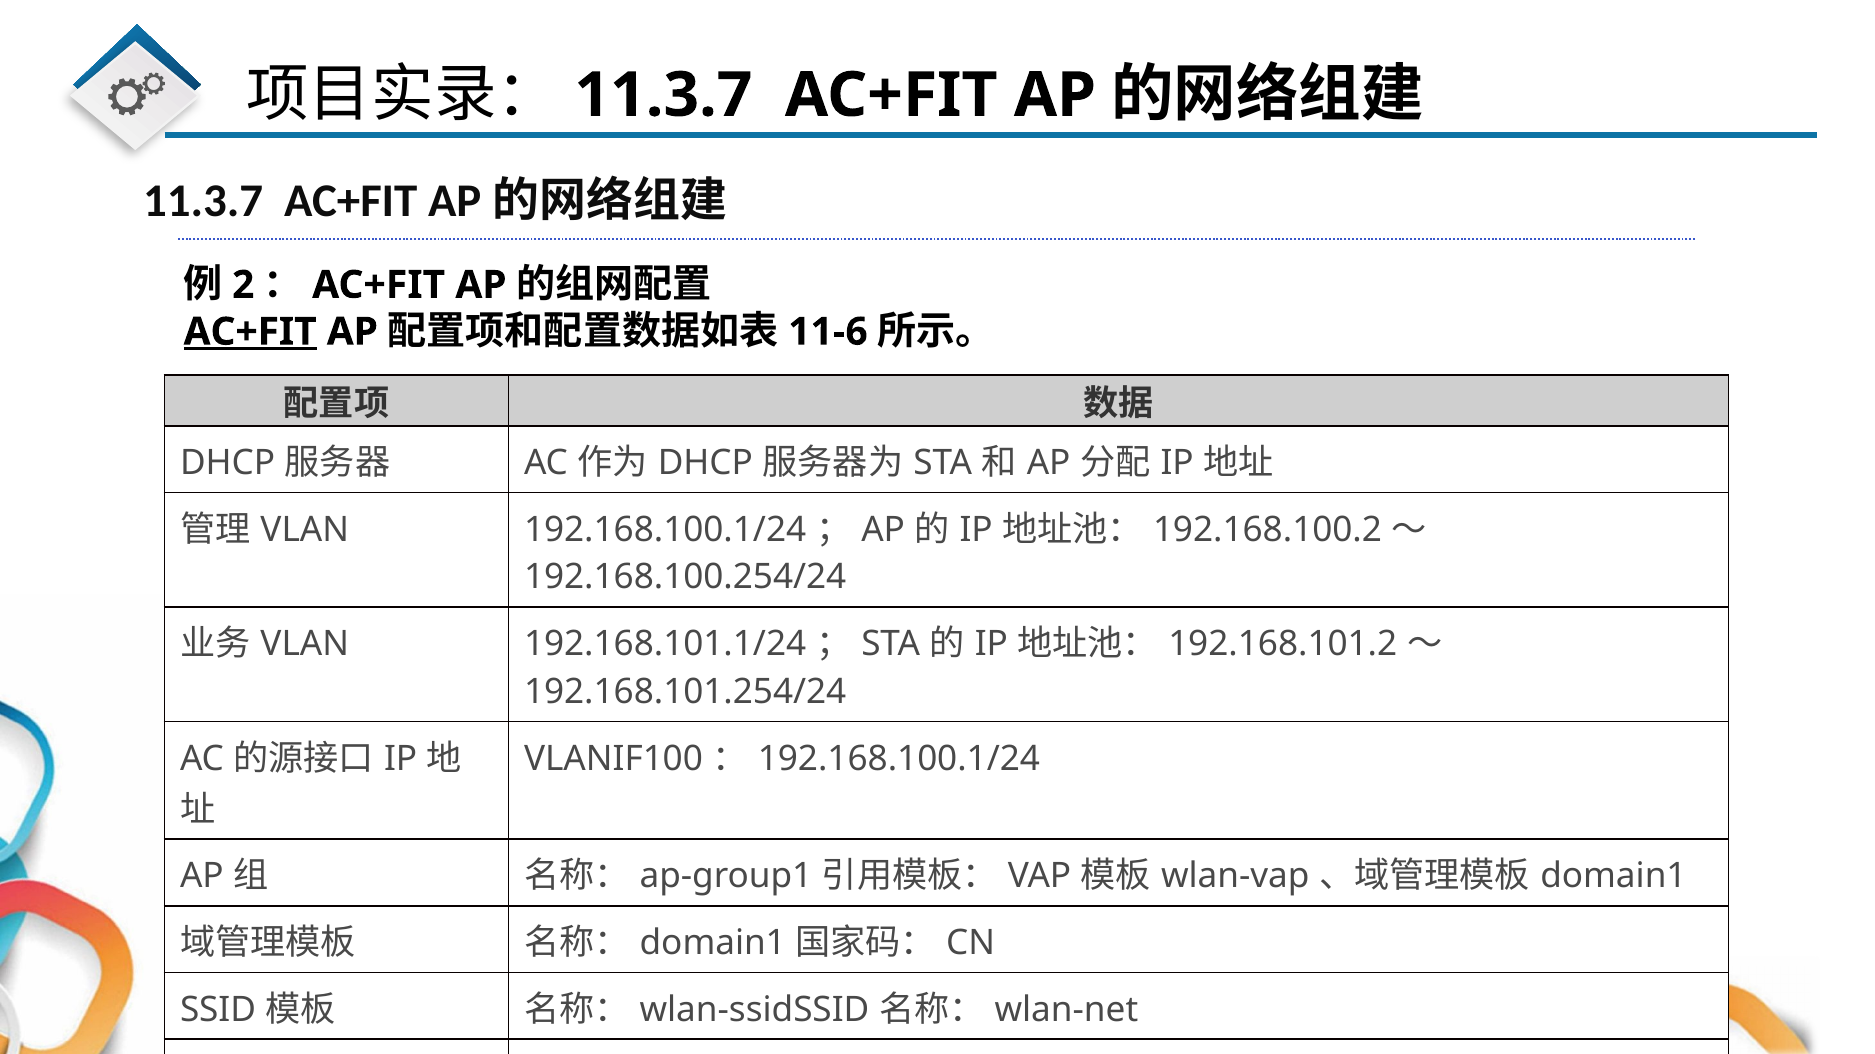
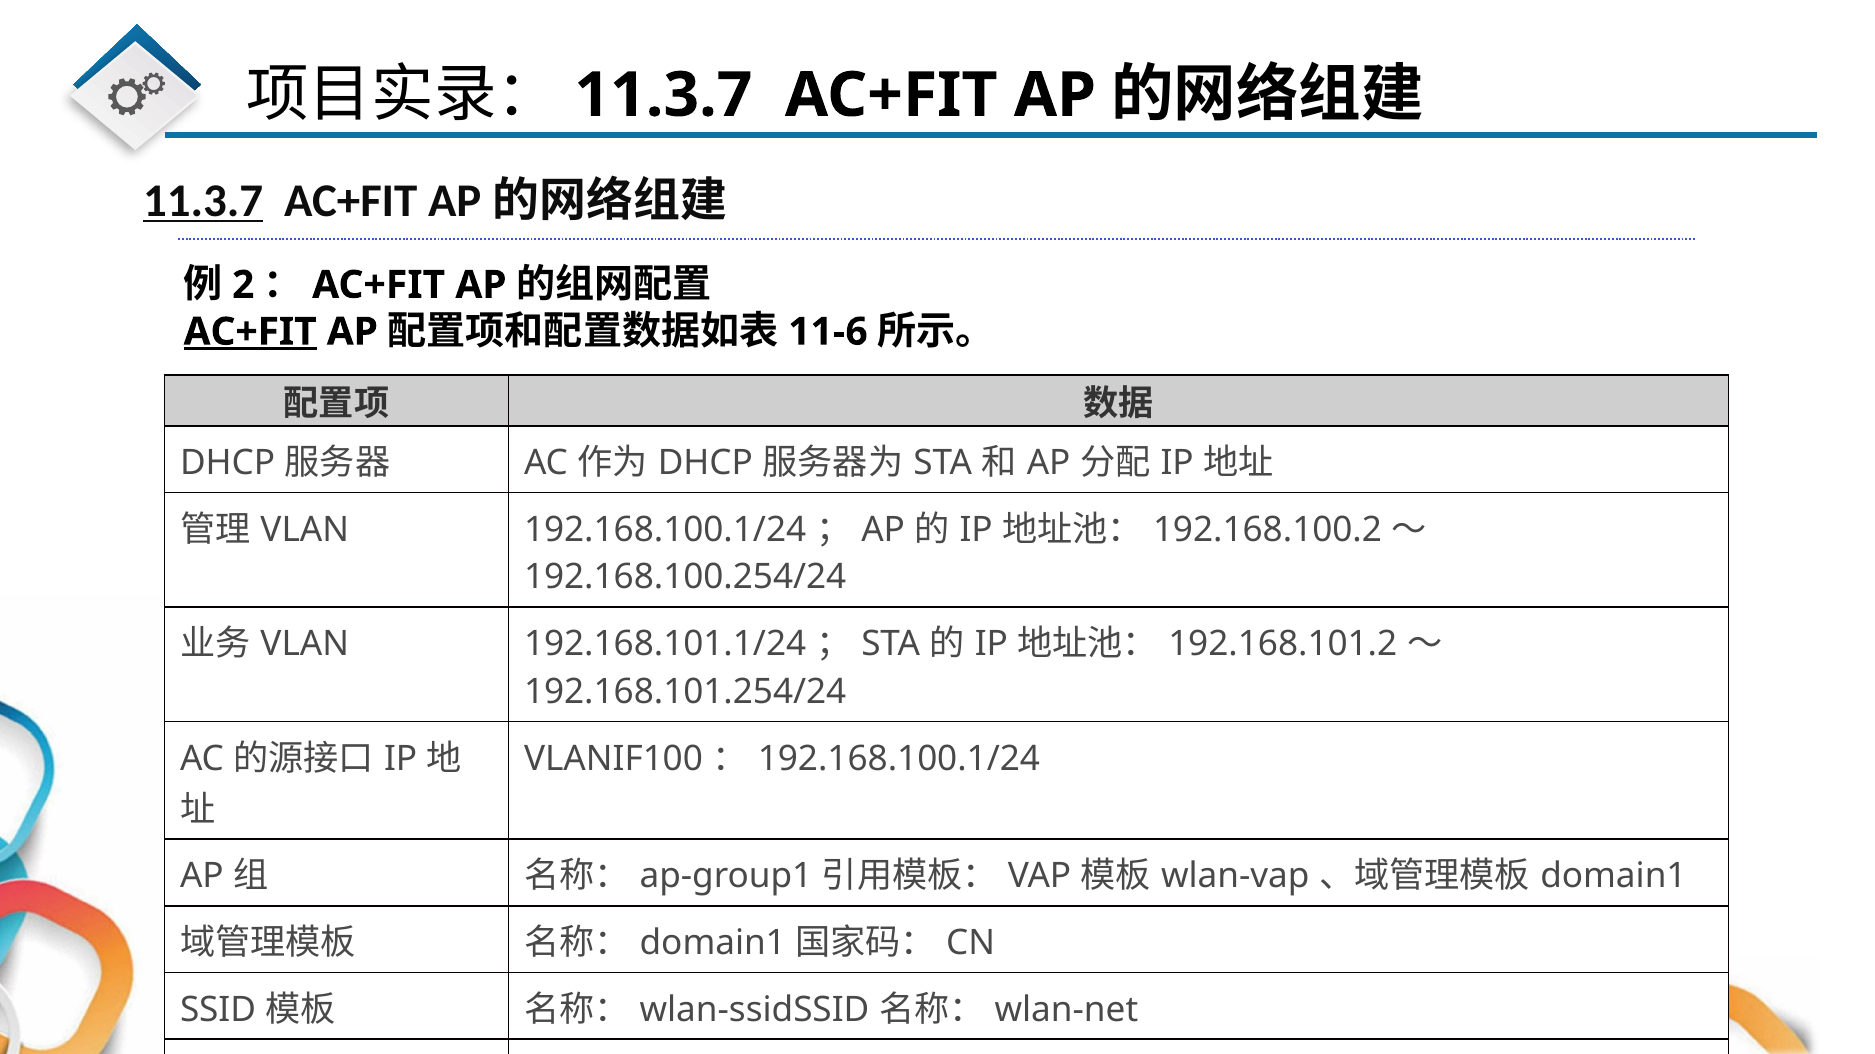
11.3.7 underline: none -> present (203, 201)
